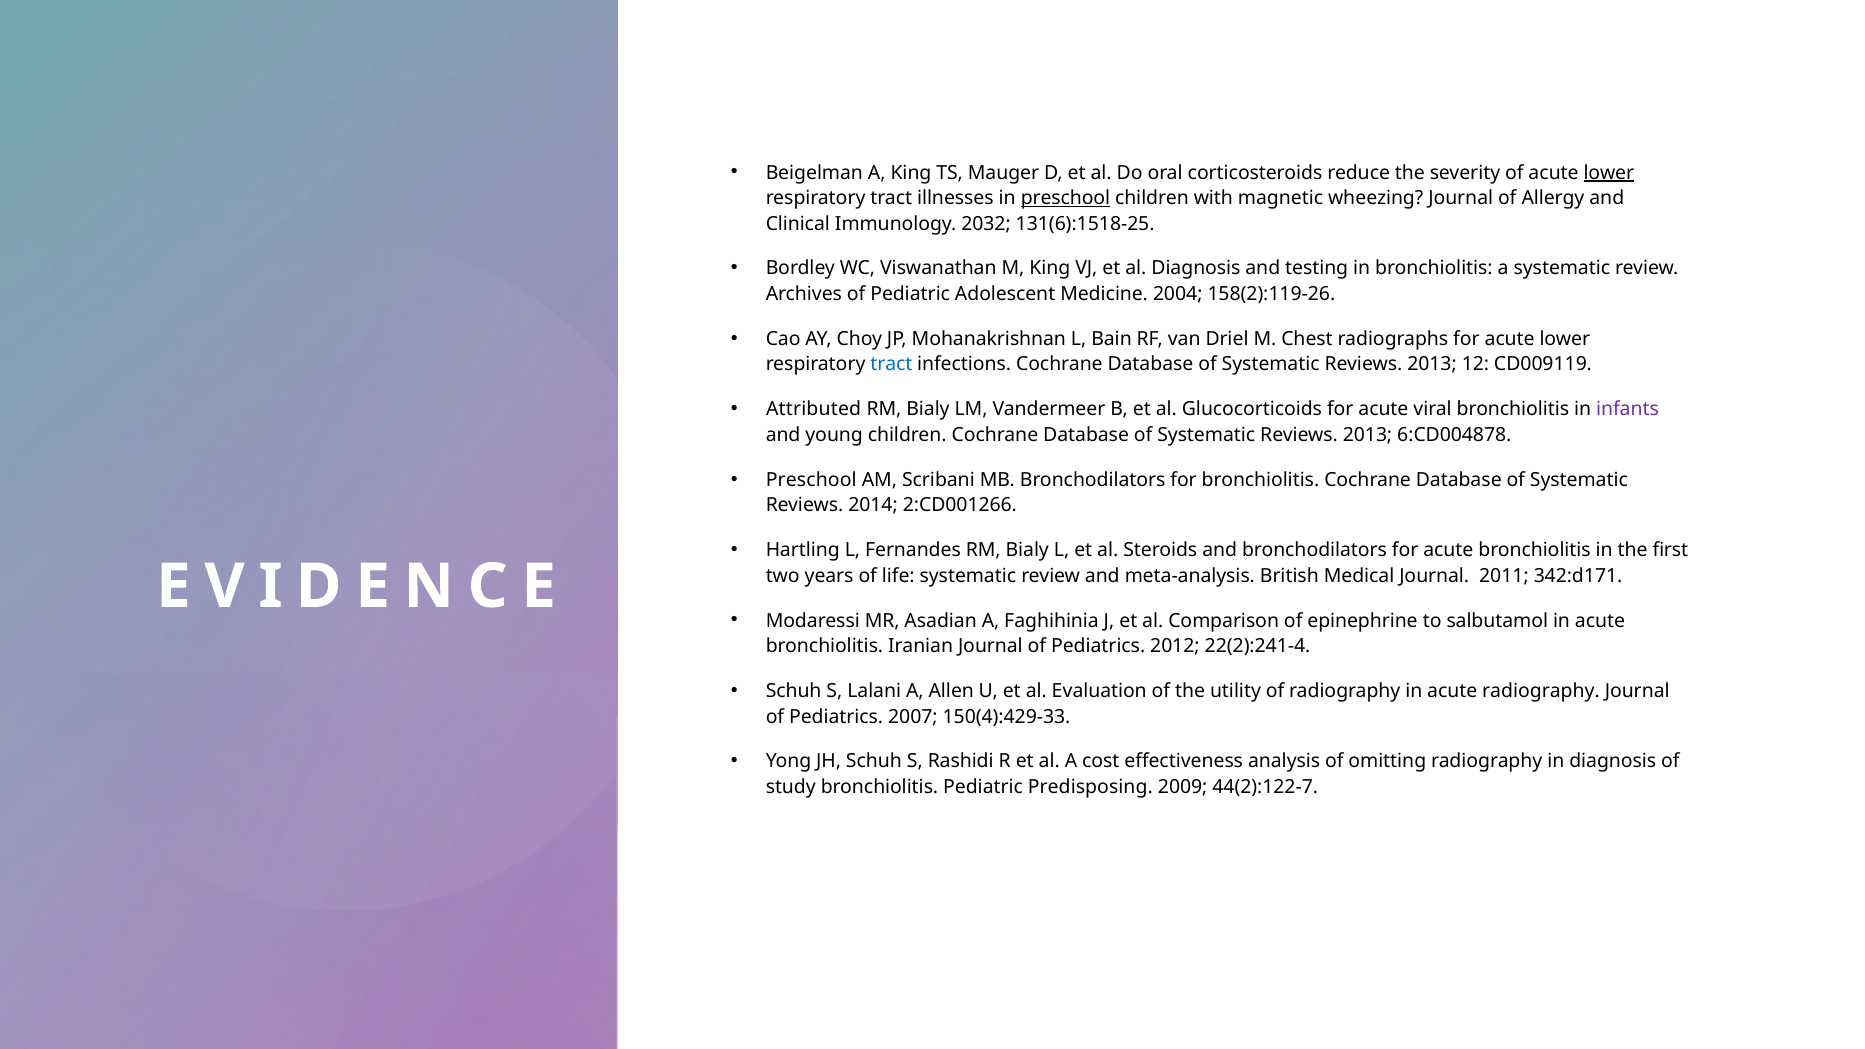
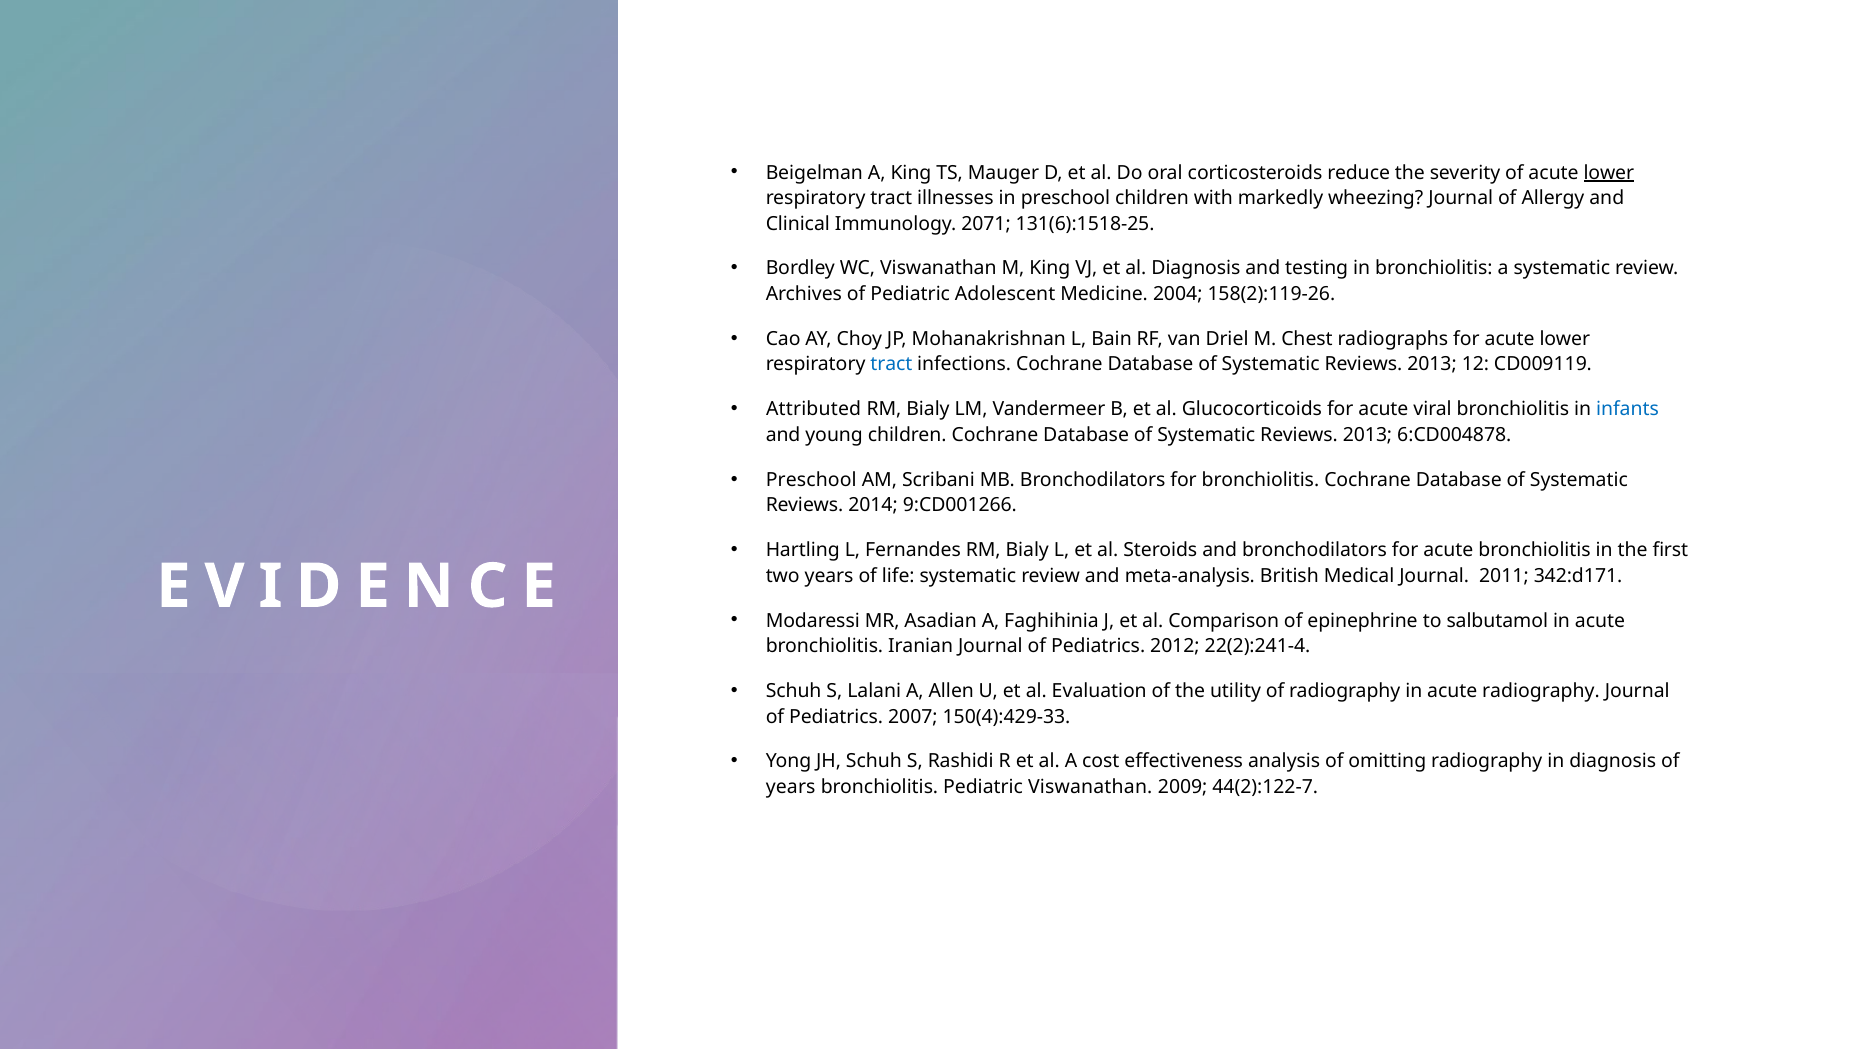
preschool underline: present -> none (1065, 198)
magnetic: magnetic -> markedly (1281, 198)
2032: 2032 -> 2071 (986, 224)
infants colour: purple -> blue (1627, 409)
2:CD001266: 2:CD001266 -> 9:CD001266 (960, 505)
study: study -> years (791, 787)
Pediatric Predisposing: Predisposing -> Viswanathan (1090, 787)
